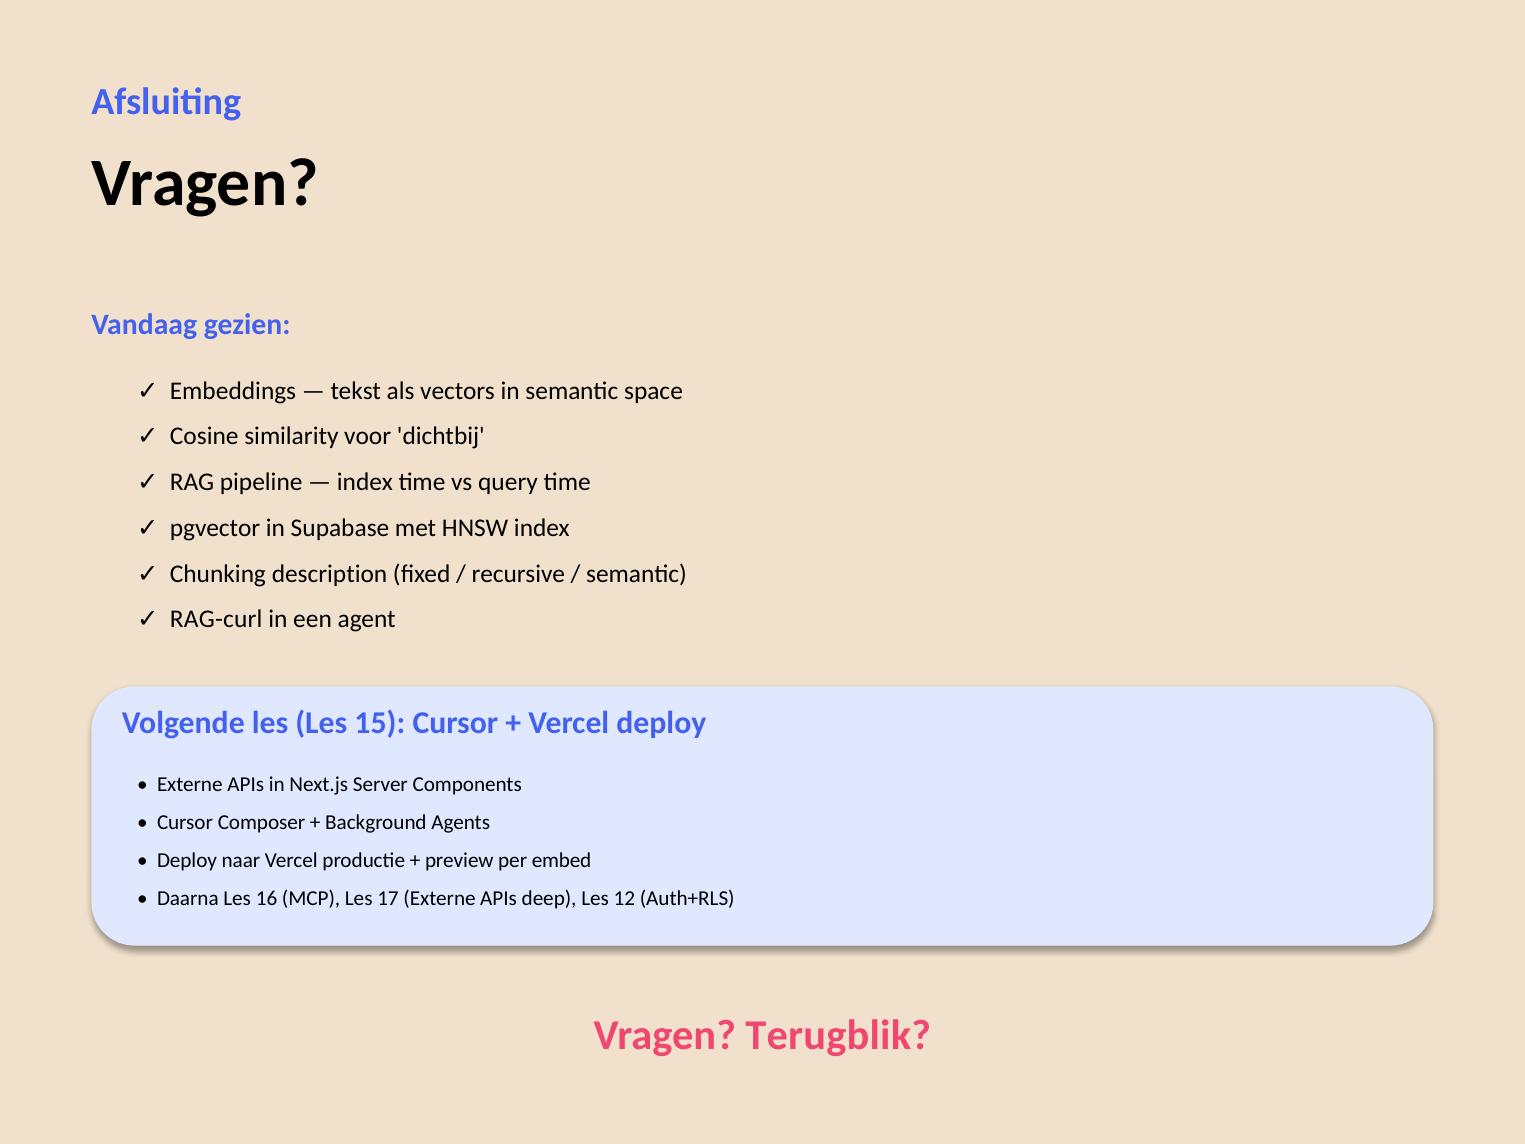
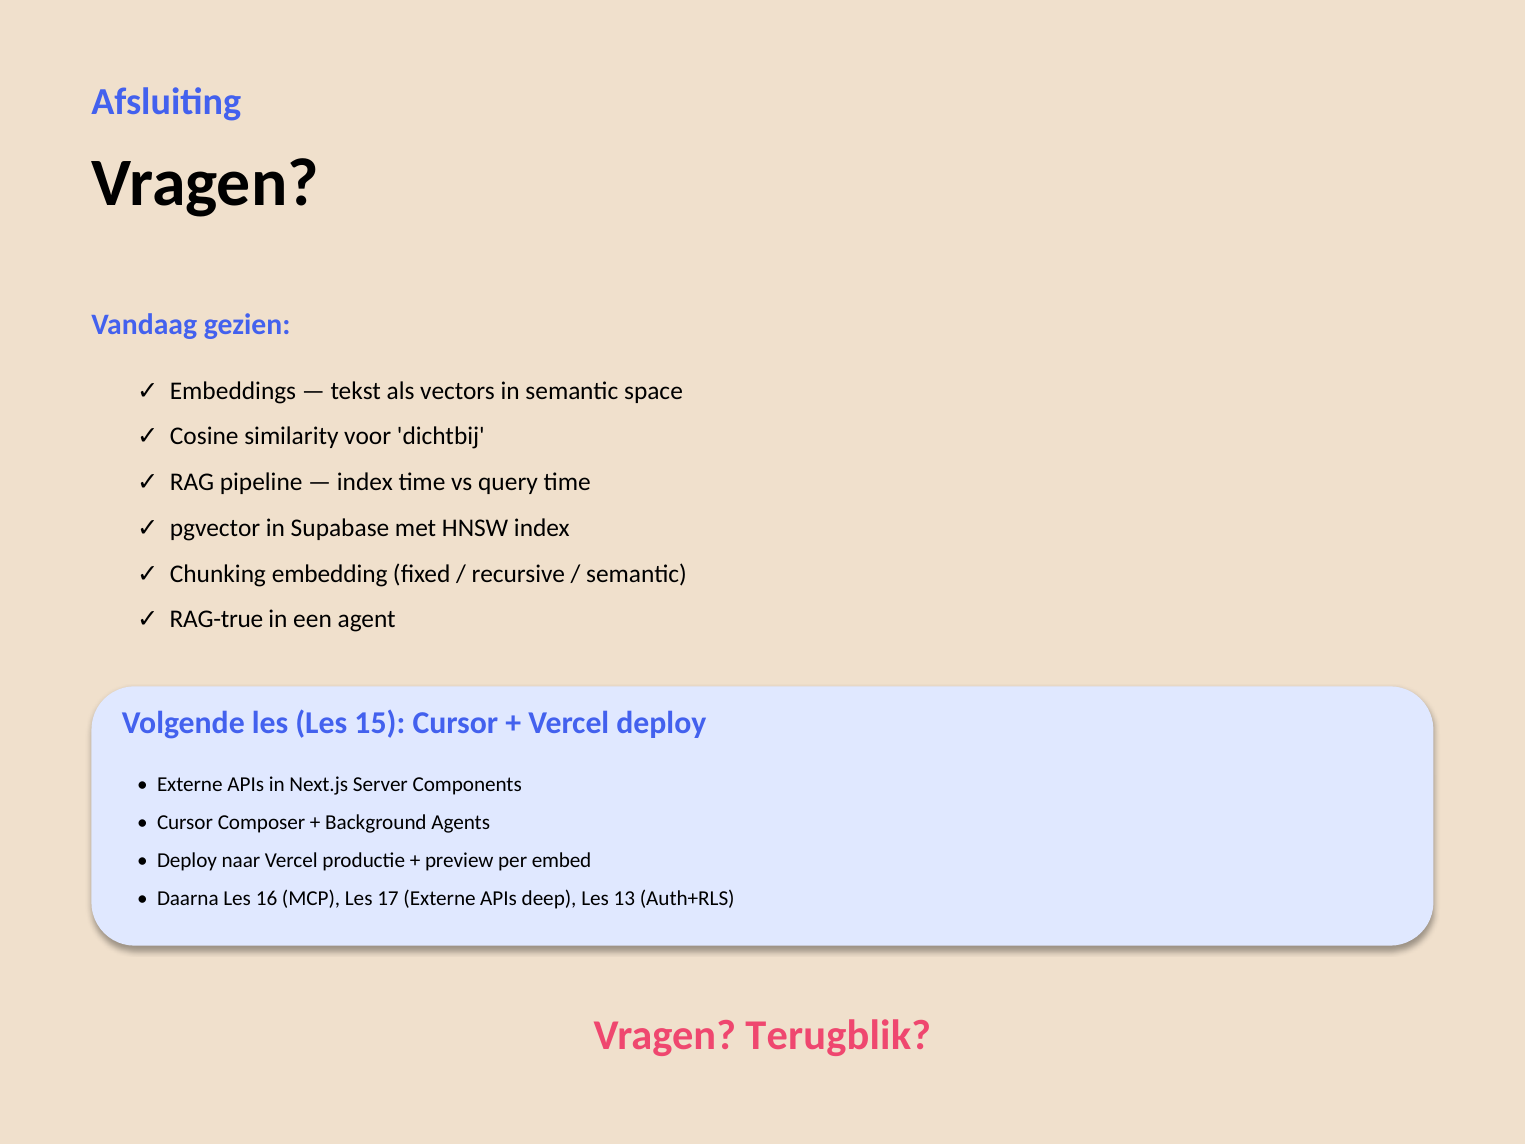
description: description -> embedding (330, 574)
RAG-curl: RAG-curl -> RAG-true (217, 619)
12: 12 -> 13 (624, 899)
